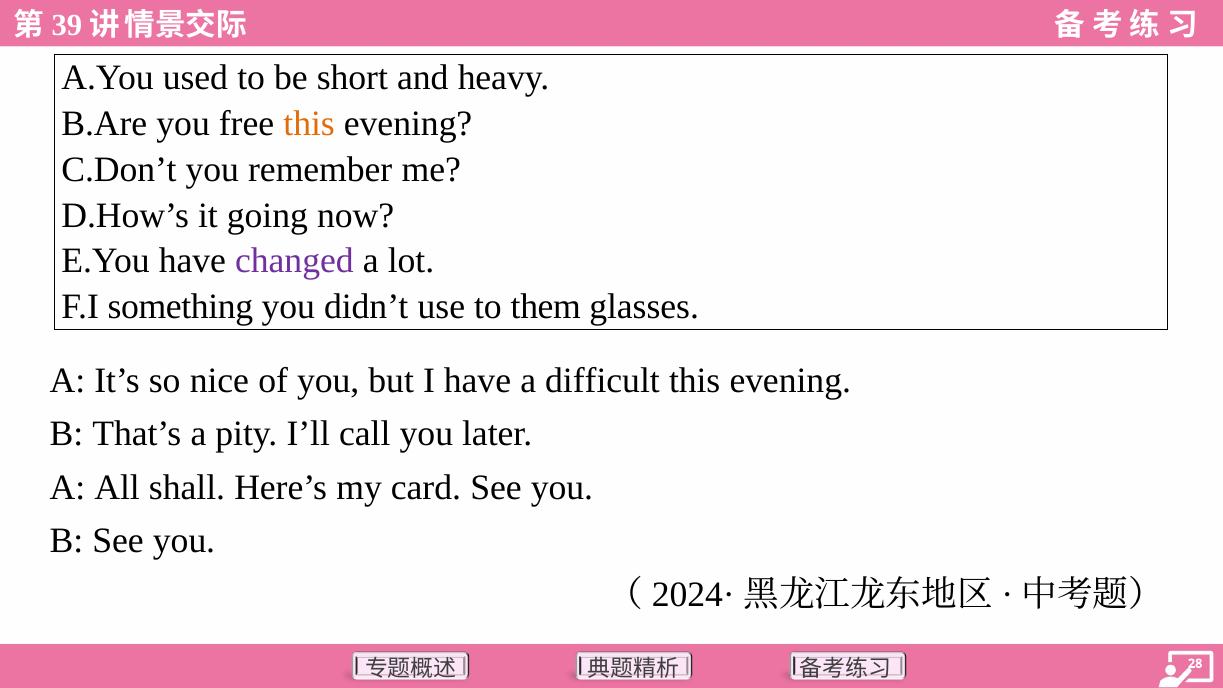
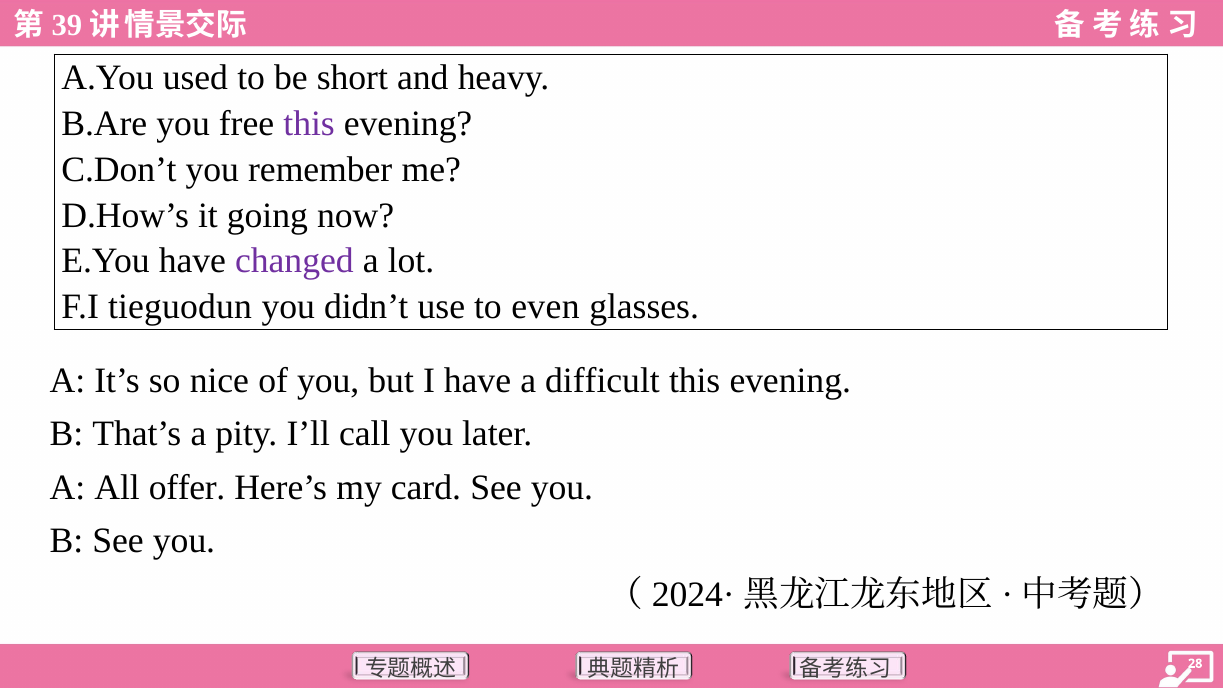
this colour: orange -> purple (309, 124)
something: something -> tieguodun (180, 307)
them: them -> even (545, 307)
shall: shall -> offer (187, 488)
